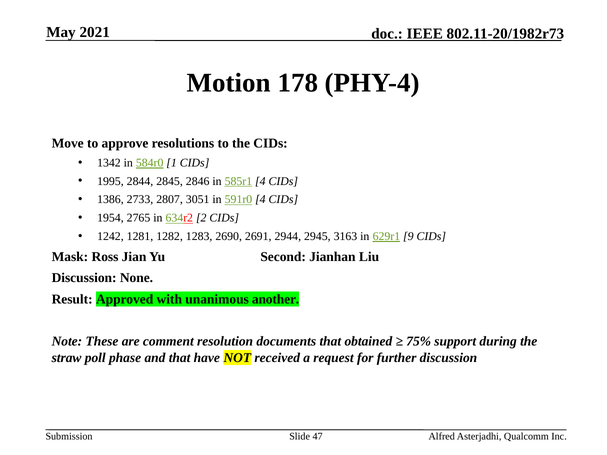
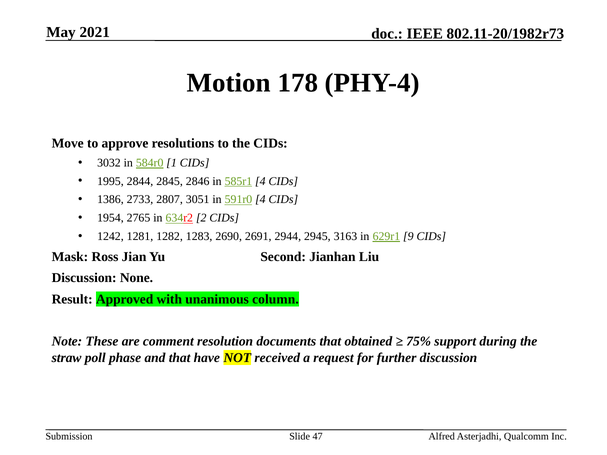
1342: 1342 -> 3032 (109, 163)
another: another -> column (275, 299)
